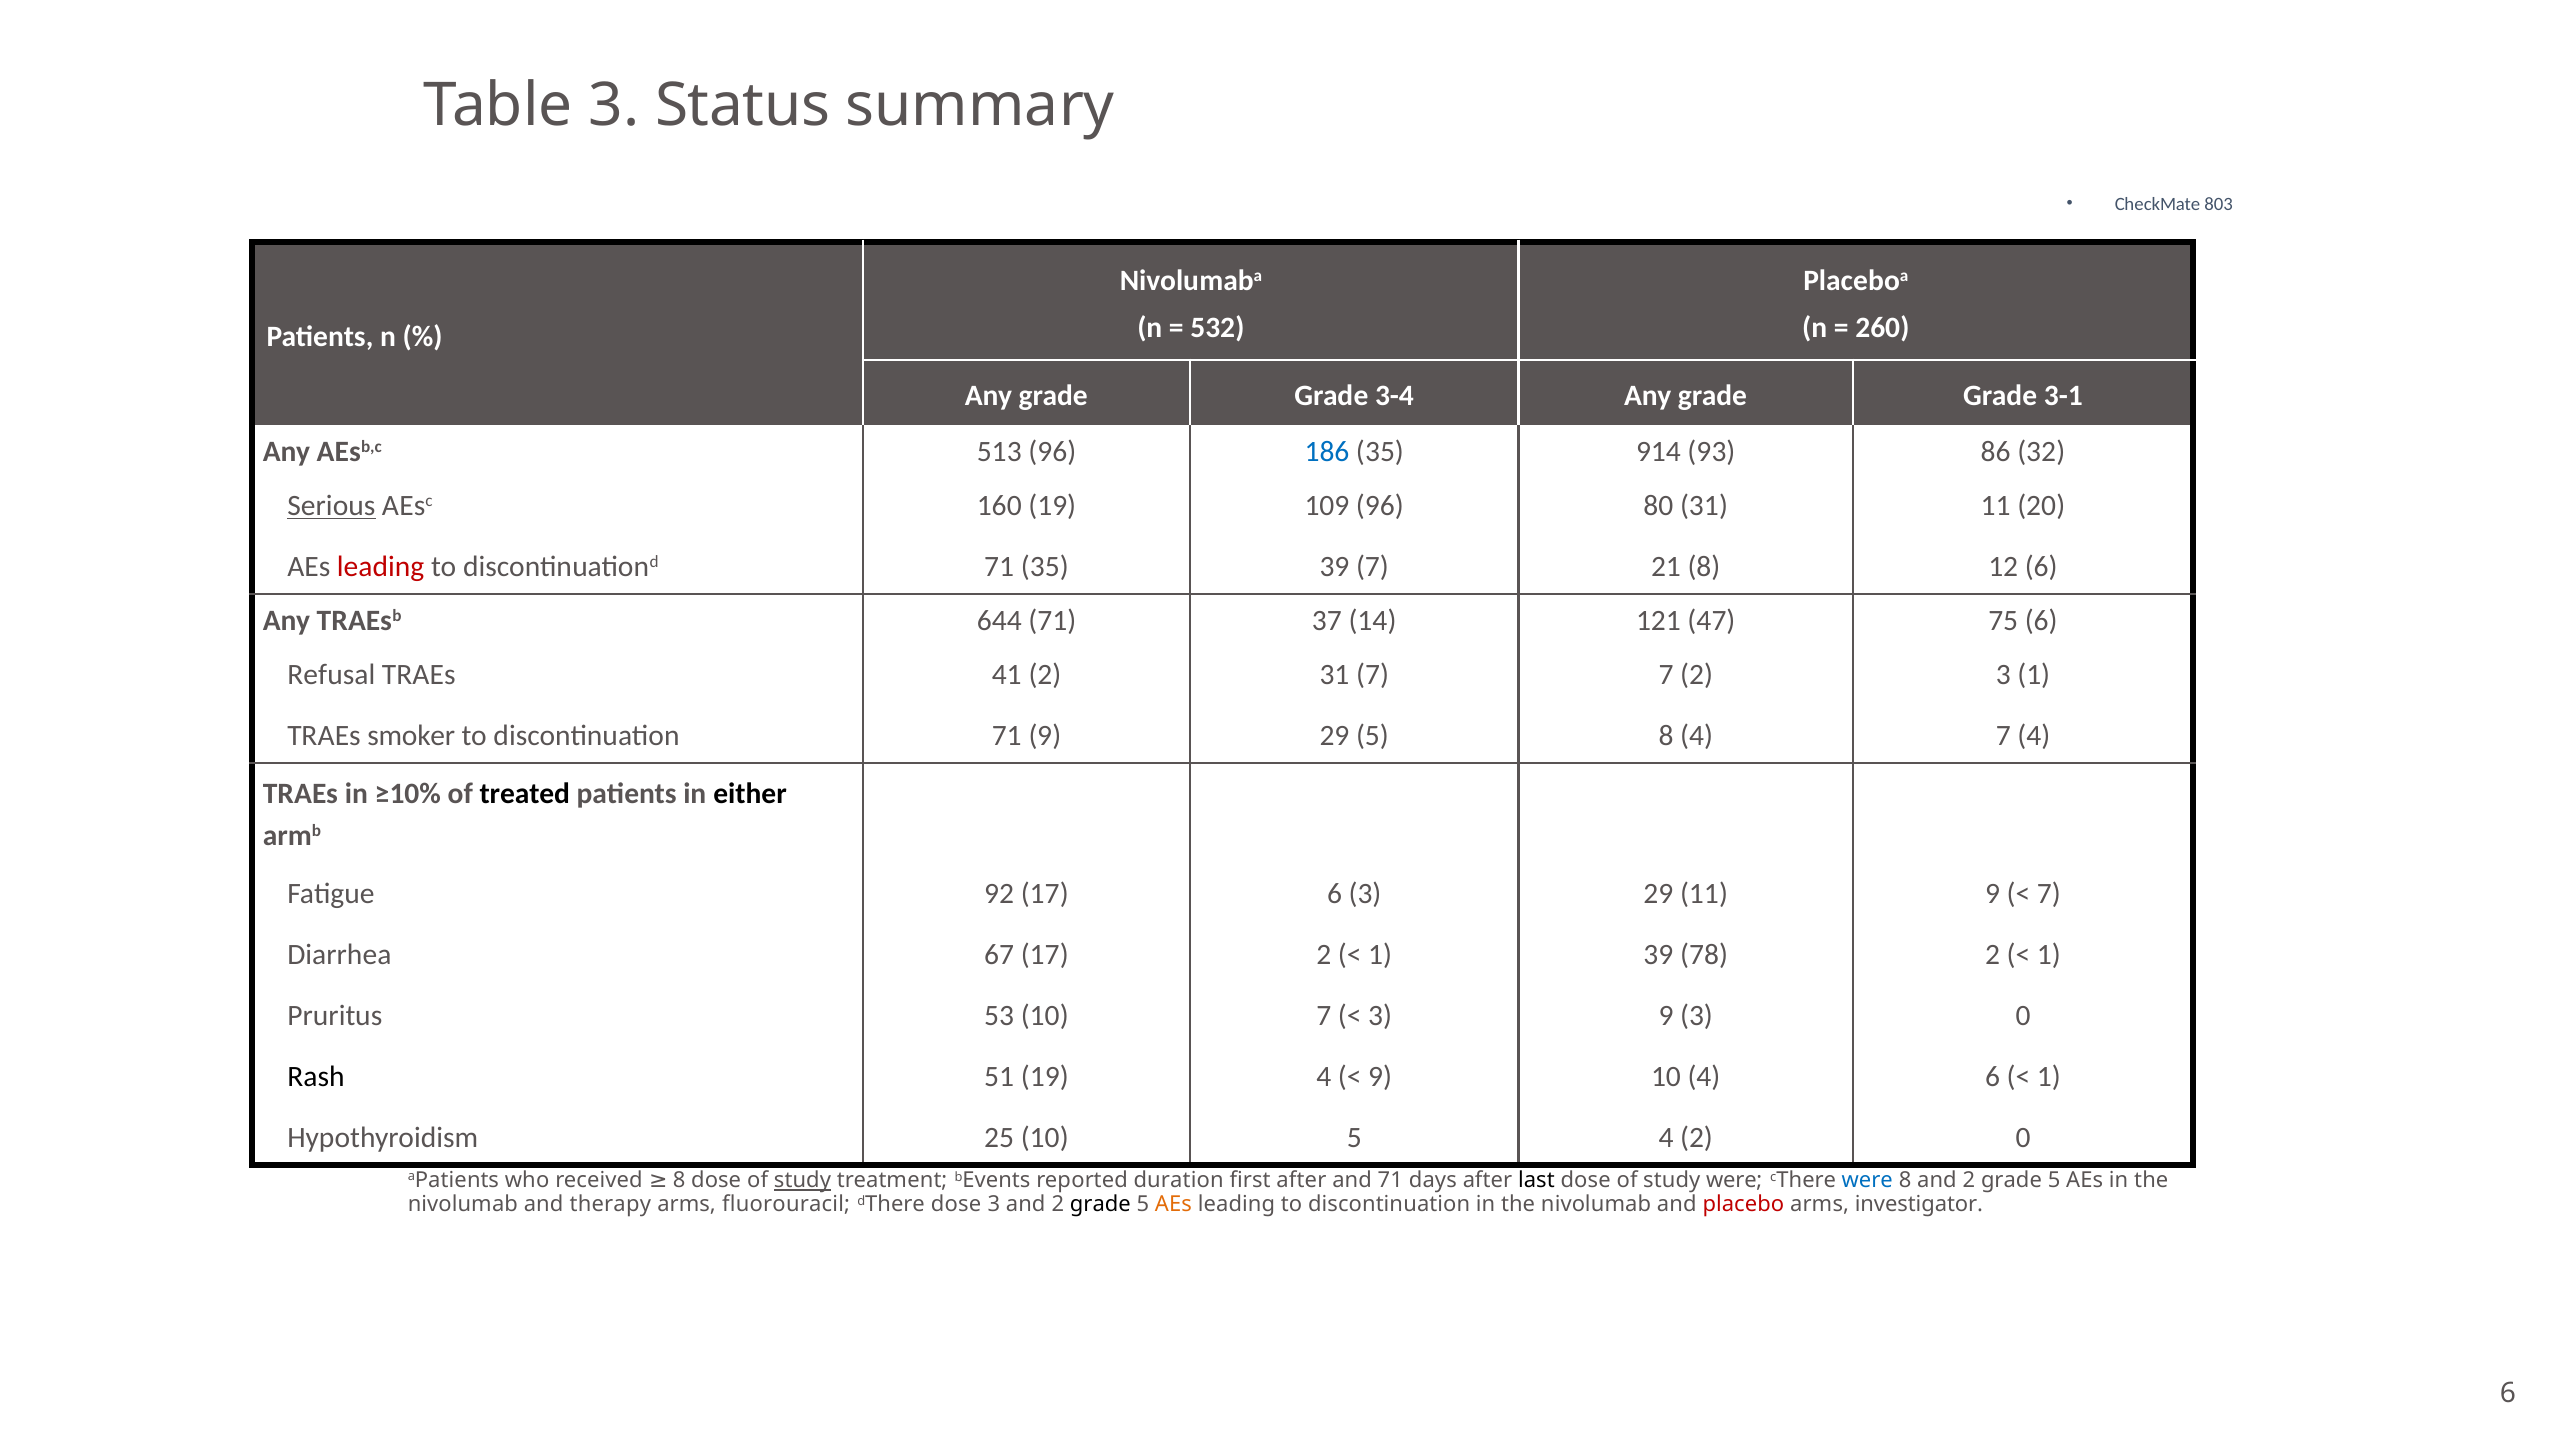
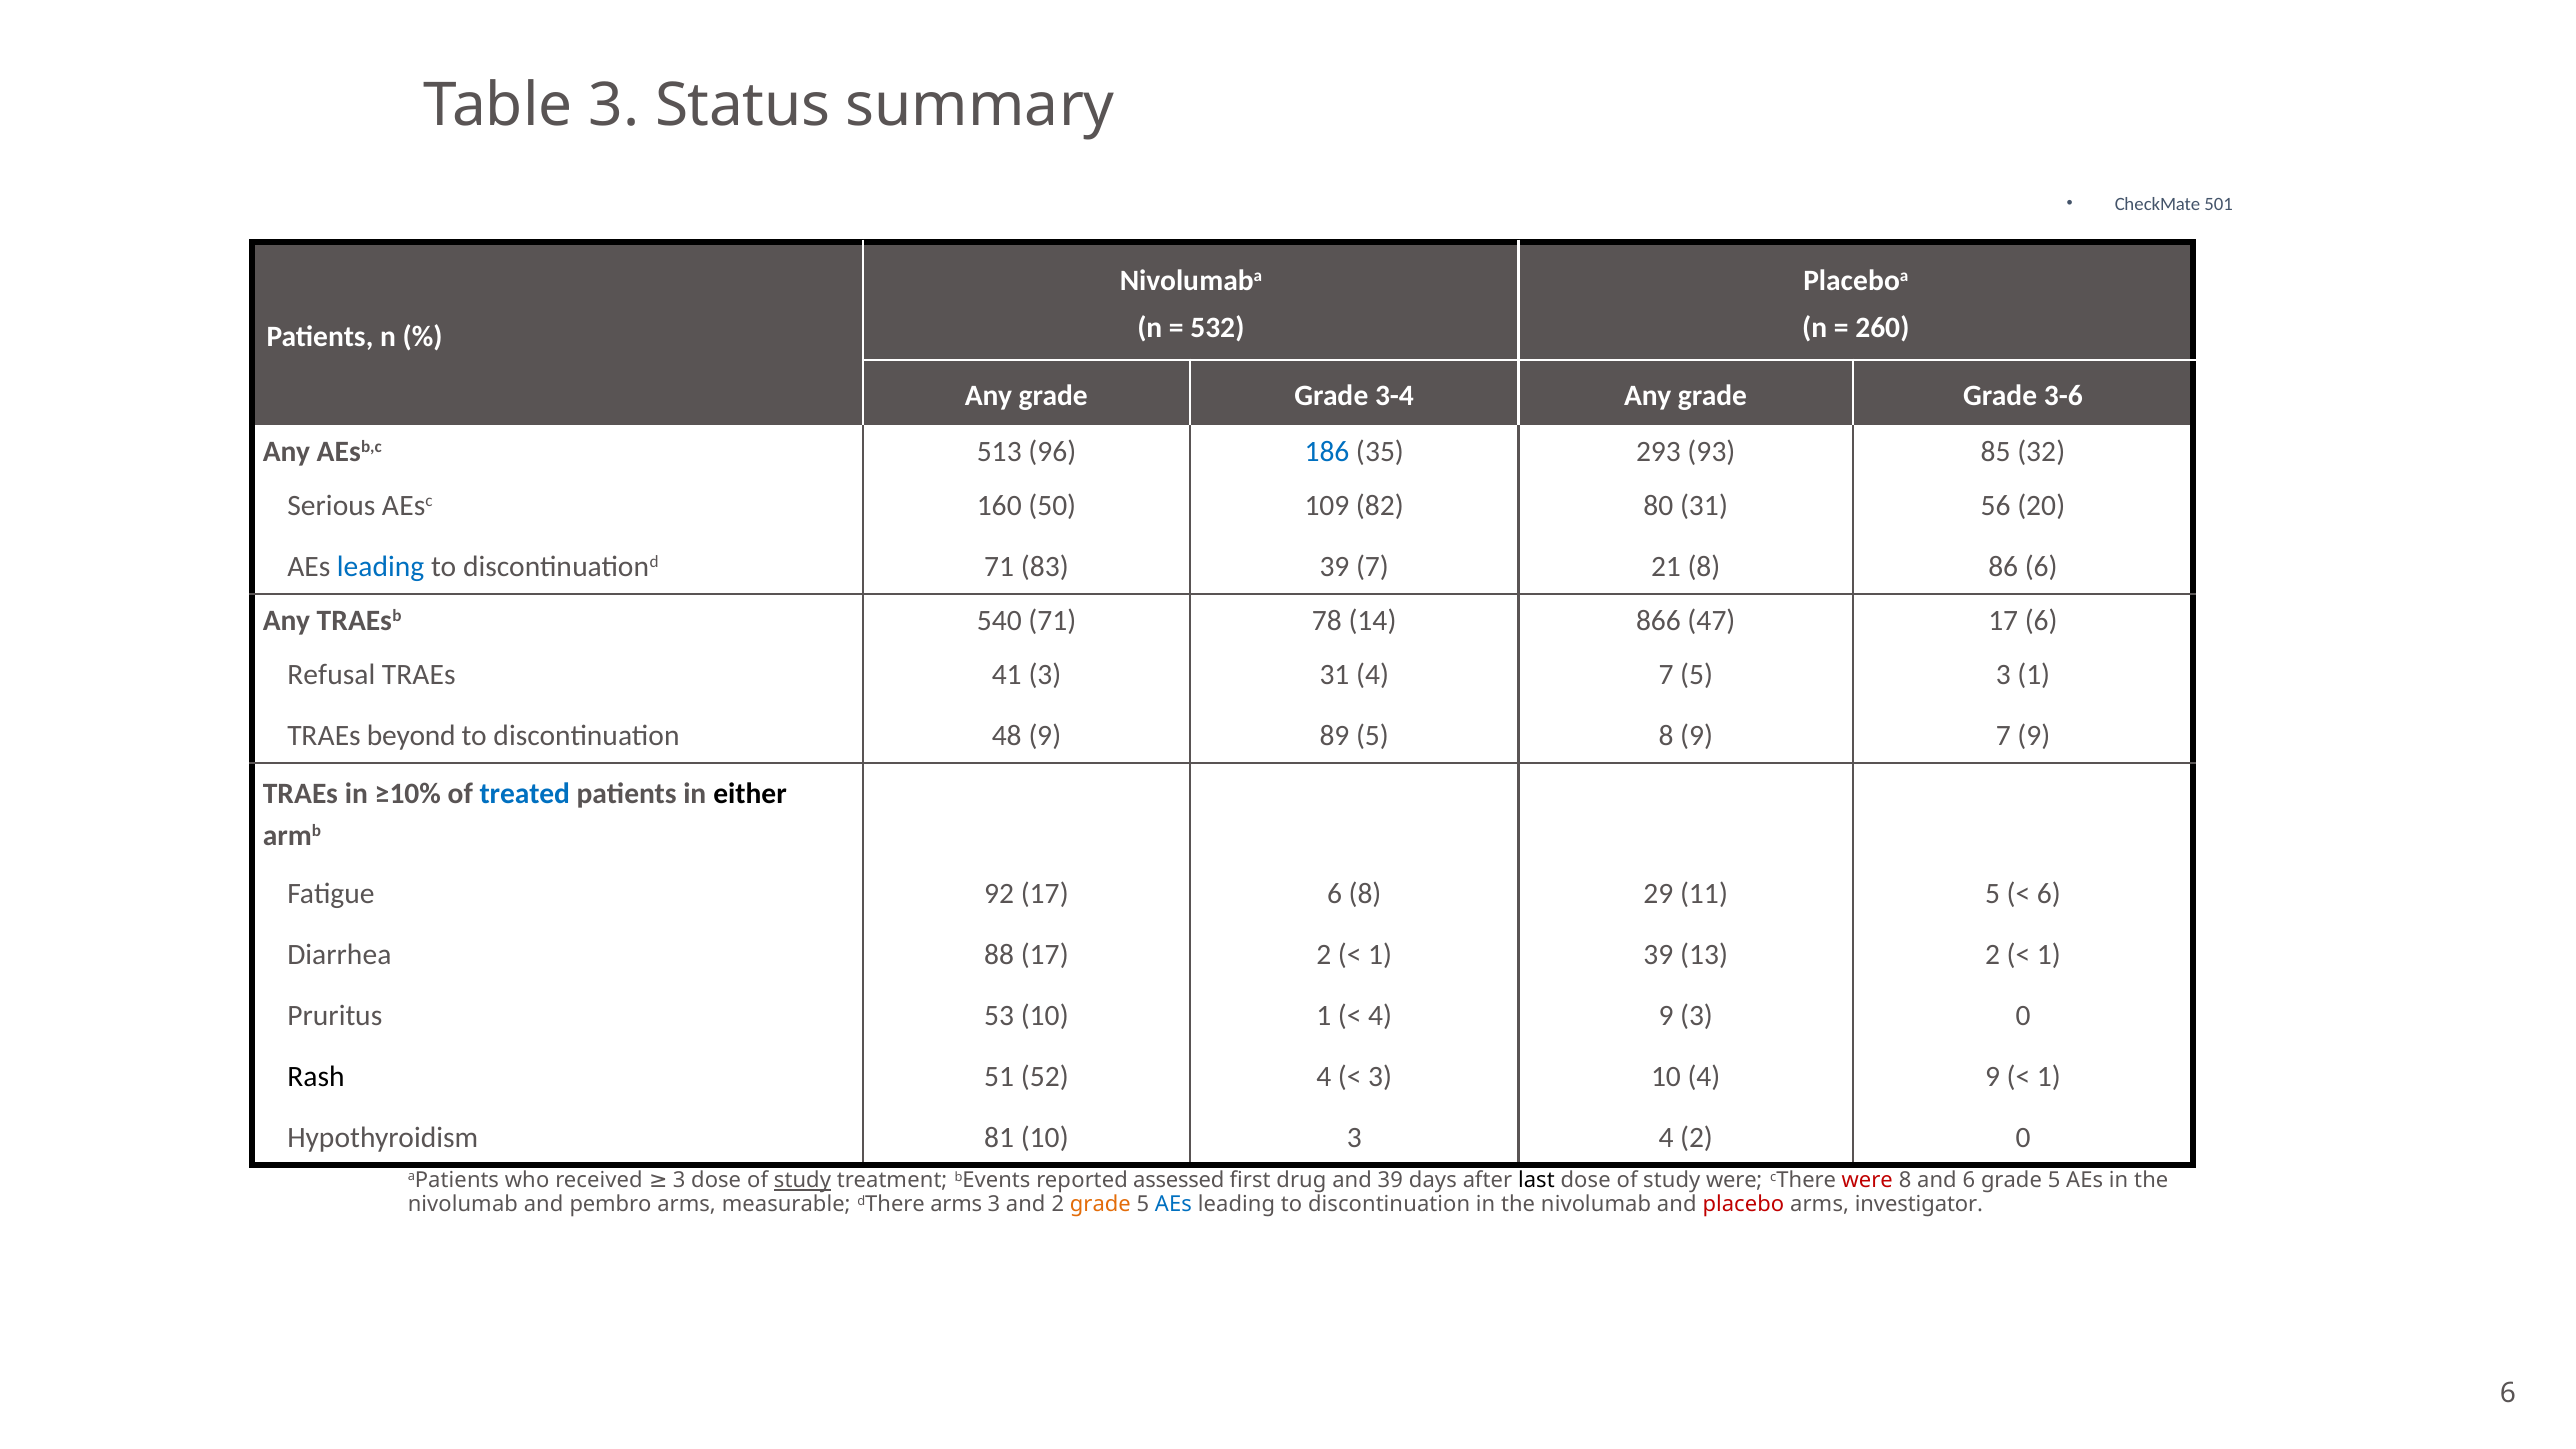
803: 803 -> 501 (2219, 204)
3-1: 3-1 -> 3-6 (2063, 395)
914: 914 -> 293 (1658, 452)
86: 86 -> 85 (1996, 452)
Serious underline: present -> none (331, 506)
160 19: 19 -> 50 (1052, 506)
109 96: 96 -> 82 (1380, 506)
31 11: 11 -> 56 (1996, 506)
leading colour: red -> blue (381, 567)
71 35: 35 -> 83 (1045, 567)
12: 12 -> 86 (2003, 567)
644: 644 -> 540 (999, 621)
37: 37 -> 78 (1327, 621)
121: 121 -> 866 (1658, 621)
47 75: 75 -> 17 (2003, 621)
41 2: 2 -> 3 (1045, 675)
31 7: 7 -> 4 (1373, 675)
7 2: 2 -> 5 (1697, 675)
smoker: smoker -> beyond (411, 736)
discontinuation 71: 71 -> 48 (1007, 736)
9 29: 29 -> 89 (1334, 736)
8 4: 4 -> 9 (1697, 736)
7 4: 4 -> 9 (2034, 736)
treated colour: black -> blue (525, 794)
6 3: 3 -> 8 (1365, 894)
11 9: 9 -> 5 (1993, 894)
7: 7 -> 6 (2049, 894)
67: 67 -> 88 (999, 955)
78: 78 -> 13 (1704, 955)
10 7: 7 -> 1 (1324, 1016)
3: 3 -> 4 (1380, 1016)
51 19: 19 -> 52 (1045, 1077)
9: 9 -> 3 (1380, 1077)
10 4 6: 6 -> 9 (1993, 1077)
25: 25 -> 81 (999, 1138)
10 5: 5 -> 3 (1354, 1138)
duration: duration -> assessed (1179, 1181)
first after: after -> drug (1301, 1181)
and 71: 71 -> 39 (1390, 1181)
were colour: blue -> red (1867, 1181)
8 and 2: 2 -> 6 (1969, 1181)
received 8: 8 -> 3 (679, 1181)
therapy: therapy -> pembro (610, 1204)
fluorouracil: fluorouracil -> measurable (786, 1204)
dThere dose: dose -> arms (956, 1204)
grade colour: black -> orange (1100, 1204)
AEs colour: orange -> blue (1173, 1204)
